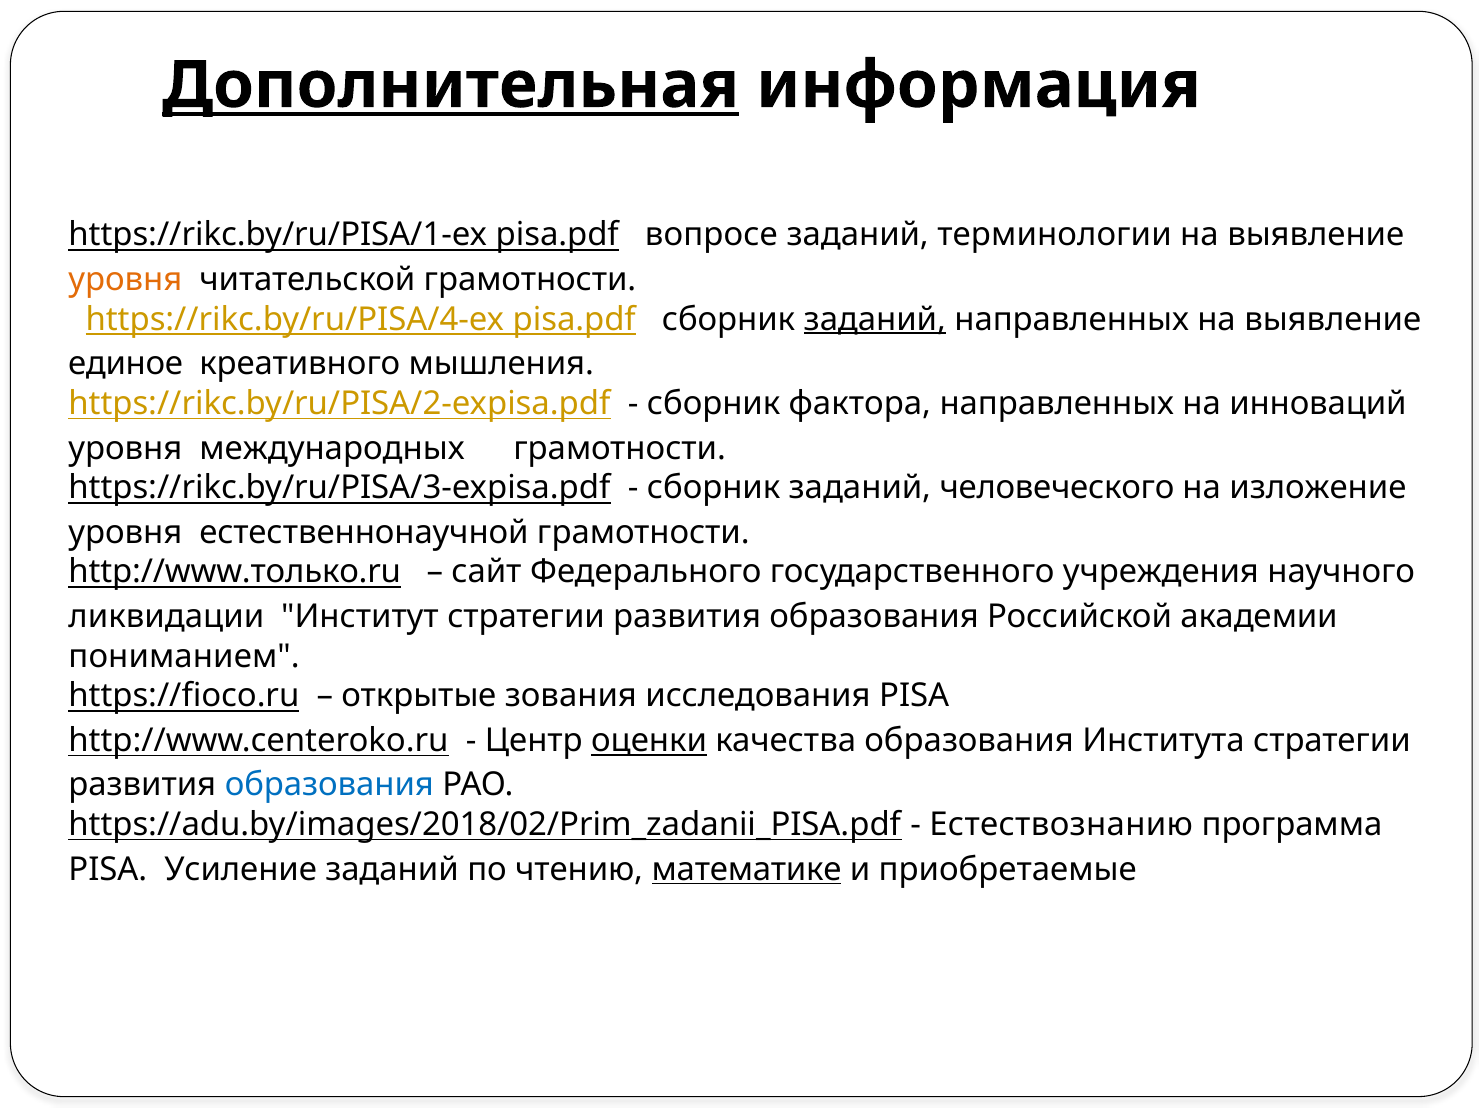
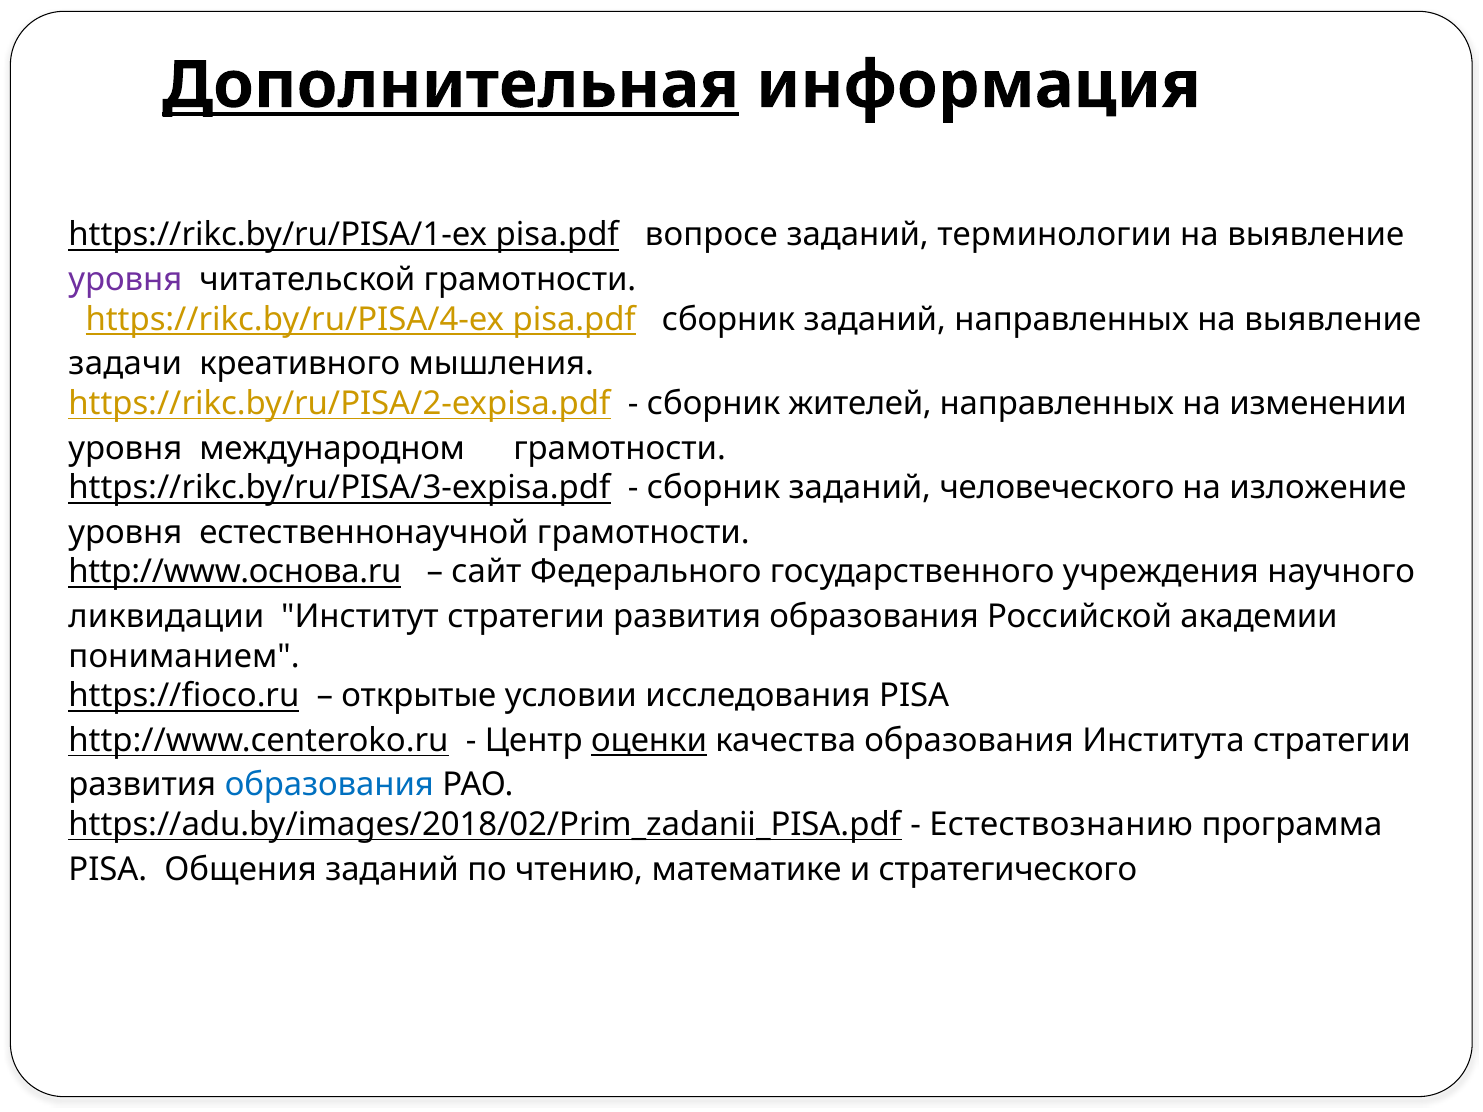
уровня colour: orange -> purple (125, 280)
заданий underline: present -> none (875, 319)
единое: единое -> задачи (125, 364)
фактора: фактора -> жителей (860, 404)
инноваций: инноваций -> изменении (1318, 404)
международных: международных -> международном (332, 448)
http://www.только.ru: http://www.только.ru -> http://www.основа.ru (235, 572)
зования: зования -> условии (571, 696)
Усиление: Усиление -> Общения (241, 870)
математике underline: present -> none (747, 870)
приобретаемые: приобретаемые -> стратегического (1008, 870)
